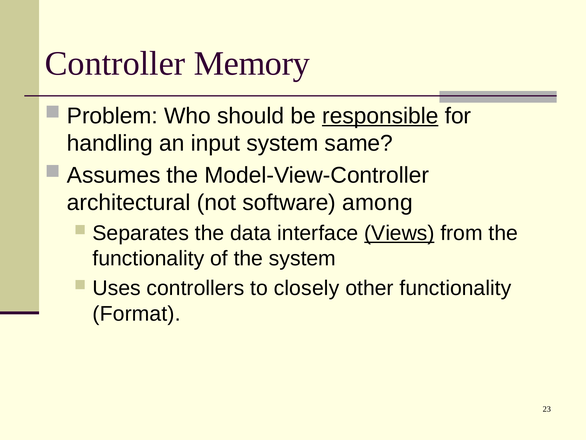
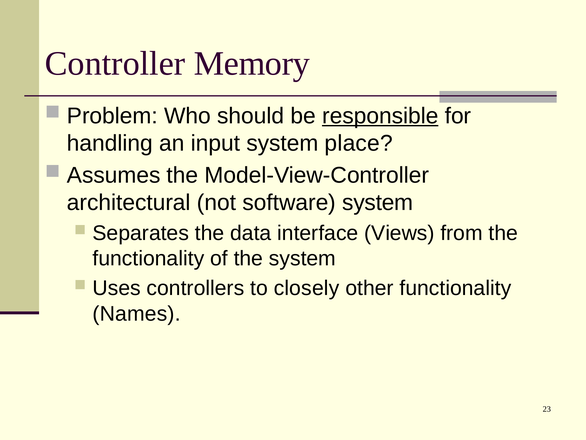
same: same -> place (359, 143)
software among: among -> system (378, 203)
Views underline: present -> none (399, 233)
Format: Format -> Names (137, 313)
